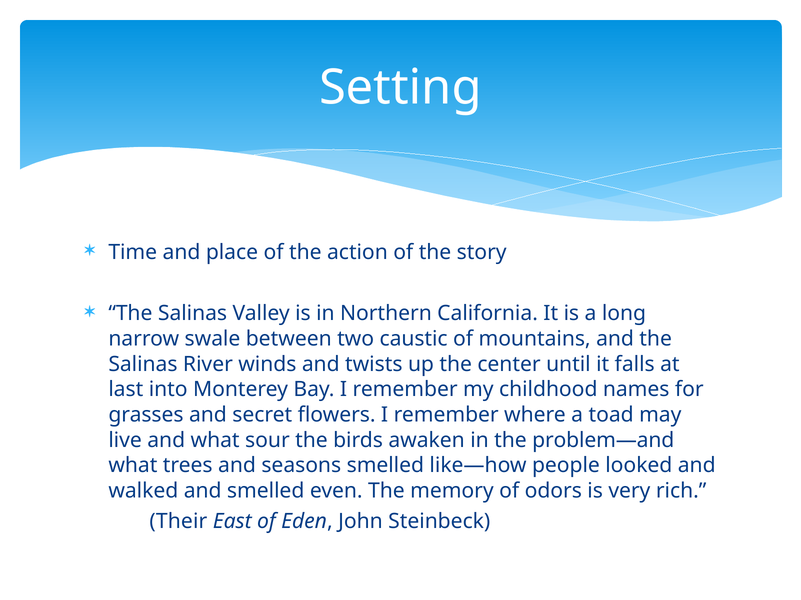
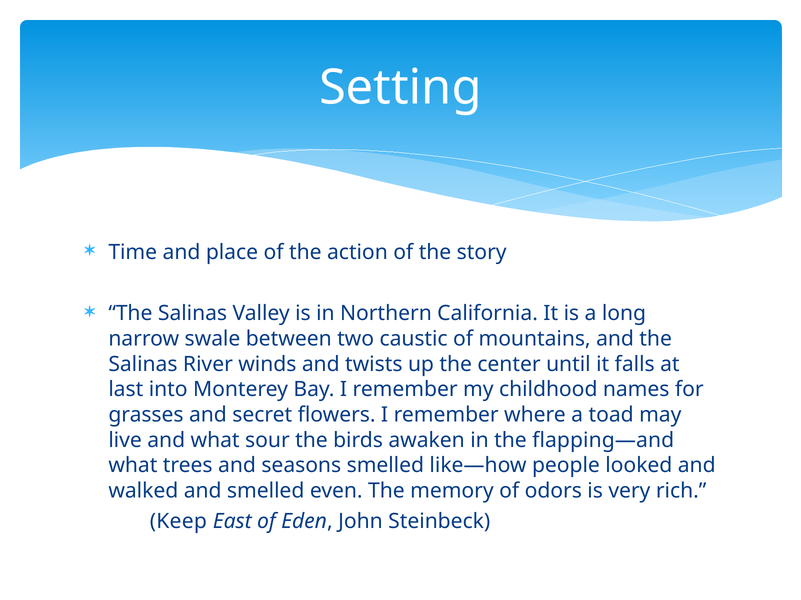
problem—and: problem—and -> flapping—and (603, 441)
Their: Their -> Keep (178, 522)
